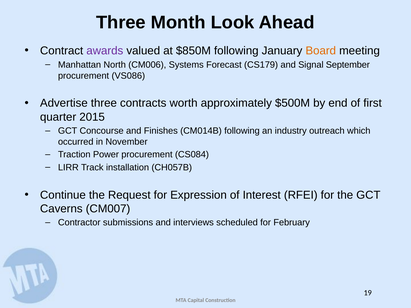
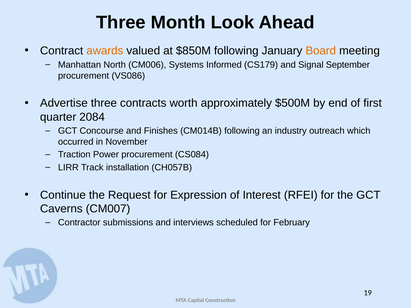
awards colour: purple -> orange (105, 51)
Forecast: Forecast -> Informed (224, 65)
2015: 2015 -> 2084 (92, 117)
